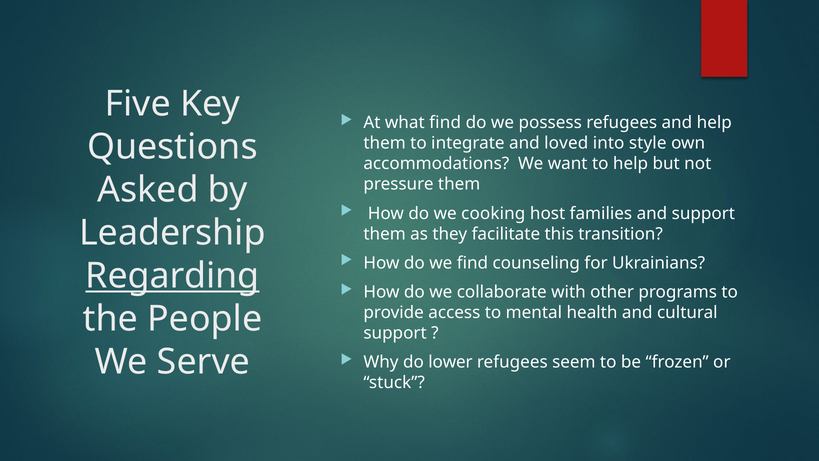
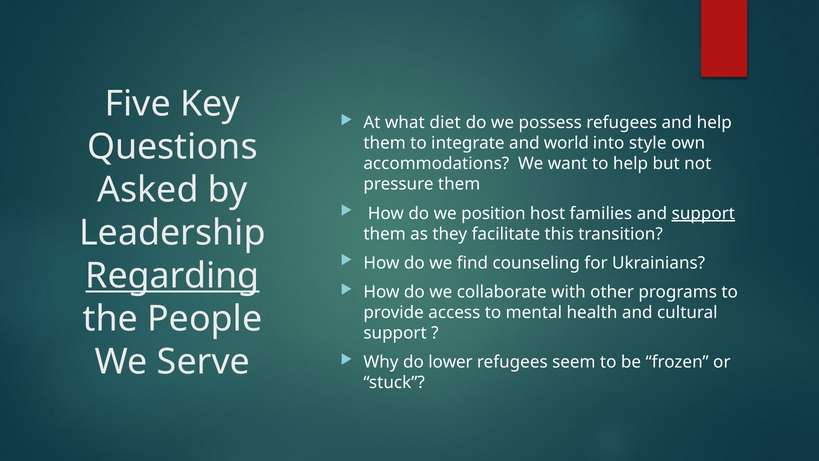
what find: find -> diet (445, 123)
loved: loved -> world (566, 143)
cooking: cooking -> position (493, 213)
support underline: none -> present (703, 213)
